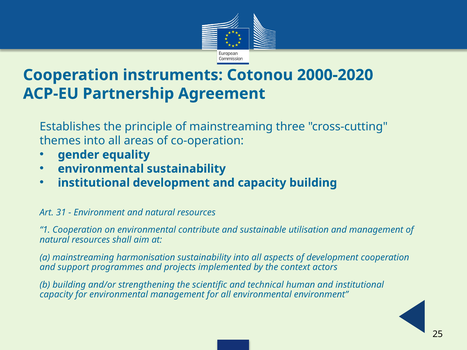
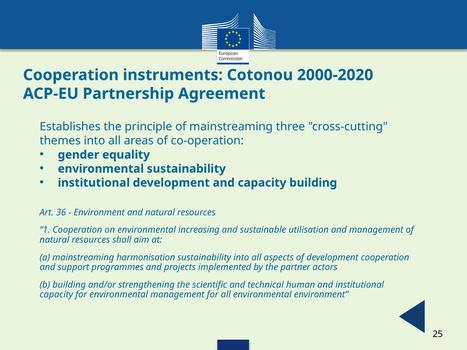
31: 31 -> 36 (61, 213)
contribute: contribute -> increasing (199, 230)
context: context -> partner (295, 267)
